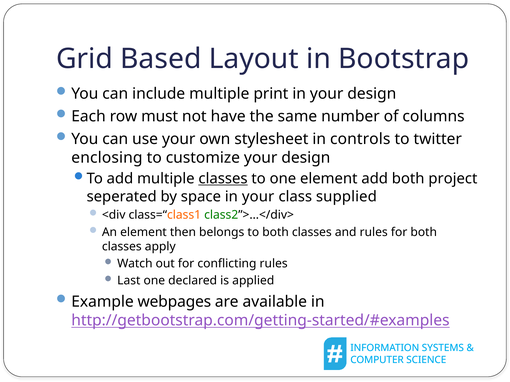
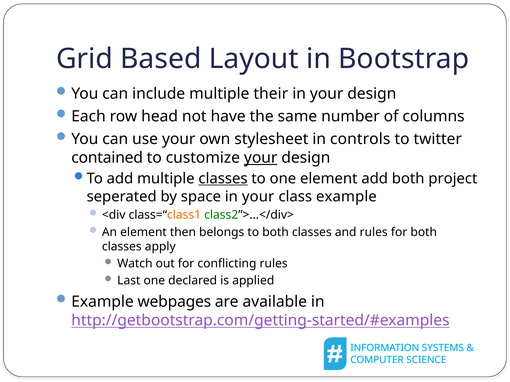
print: print -> their (271, 94)
must: must -> head (160, 117)
enclosing: enclosing -> contained (107, 158)
your underline: none -> present (261, 158)
class supplied: supplied -> example (346, 197)
